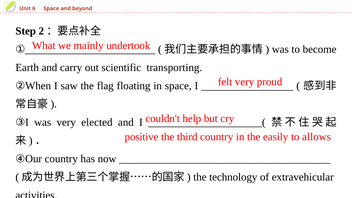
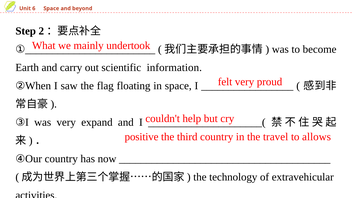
transporting: transporting -> information (174, 67)
elected: elected -> expand (97, 122)
easily: easily -> travel (276, 137)
